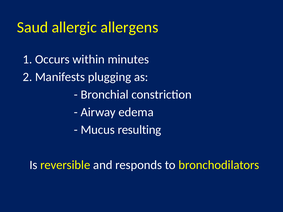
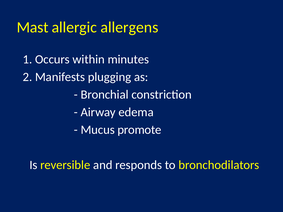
Saud: Saud -> Mast (33, 27)
resulting: resulting -> promote (139, 130)
